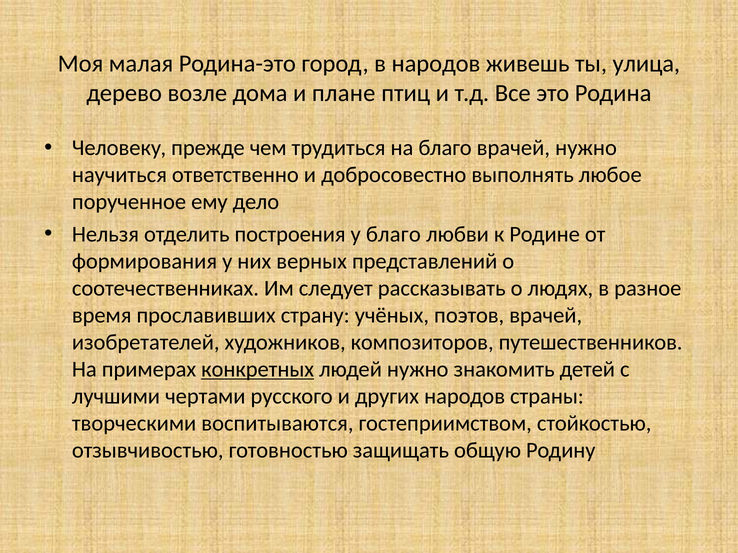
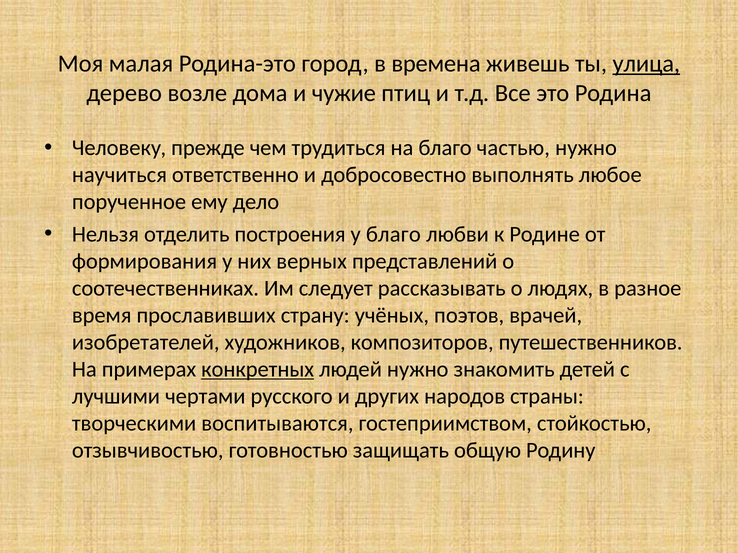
в народов: народов -> времена (436, 64)
улица underline: none -> present (646, 64)
плане: плане -> чужие (344, 93)
благо врачей: врачей -> частью (513, 148)
